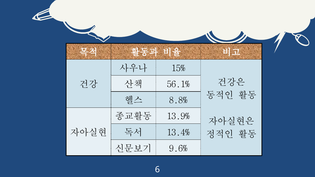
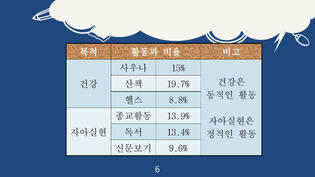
56.1%: 56.1% -> 19.7% (178, 84)
